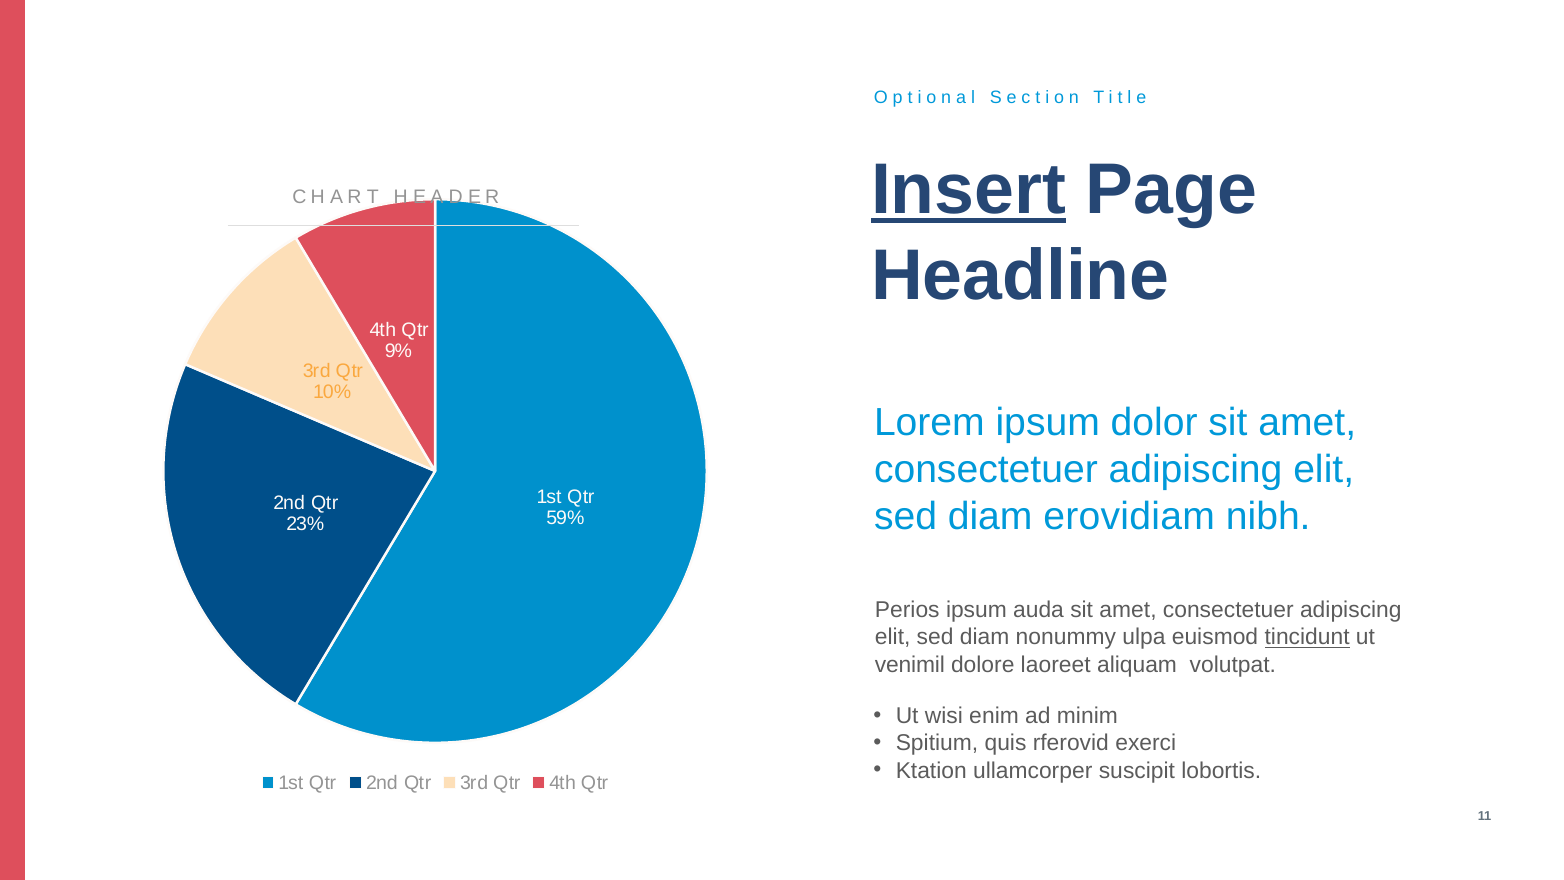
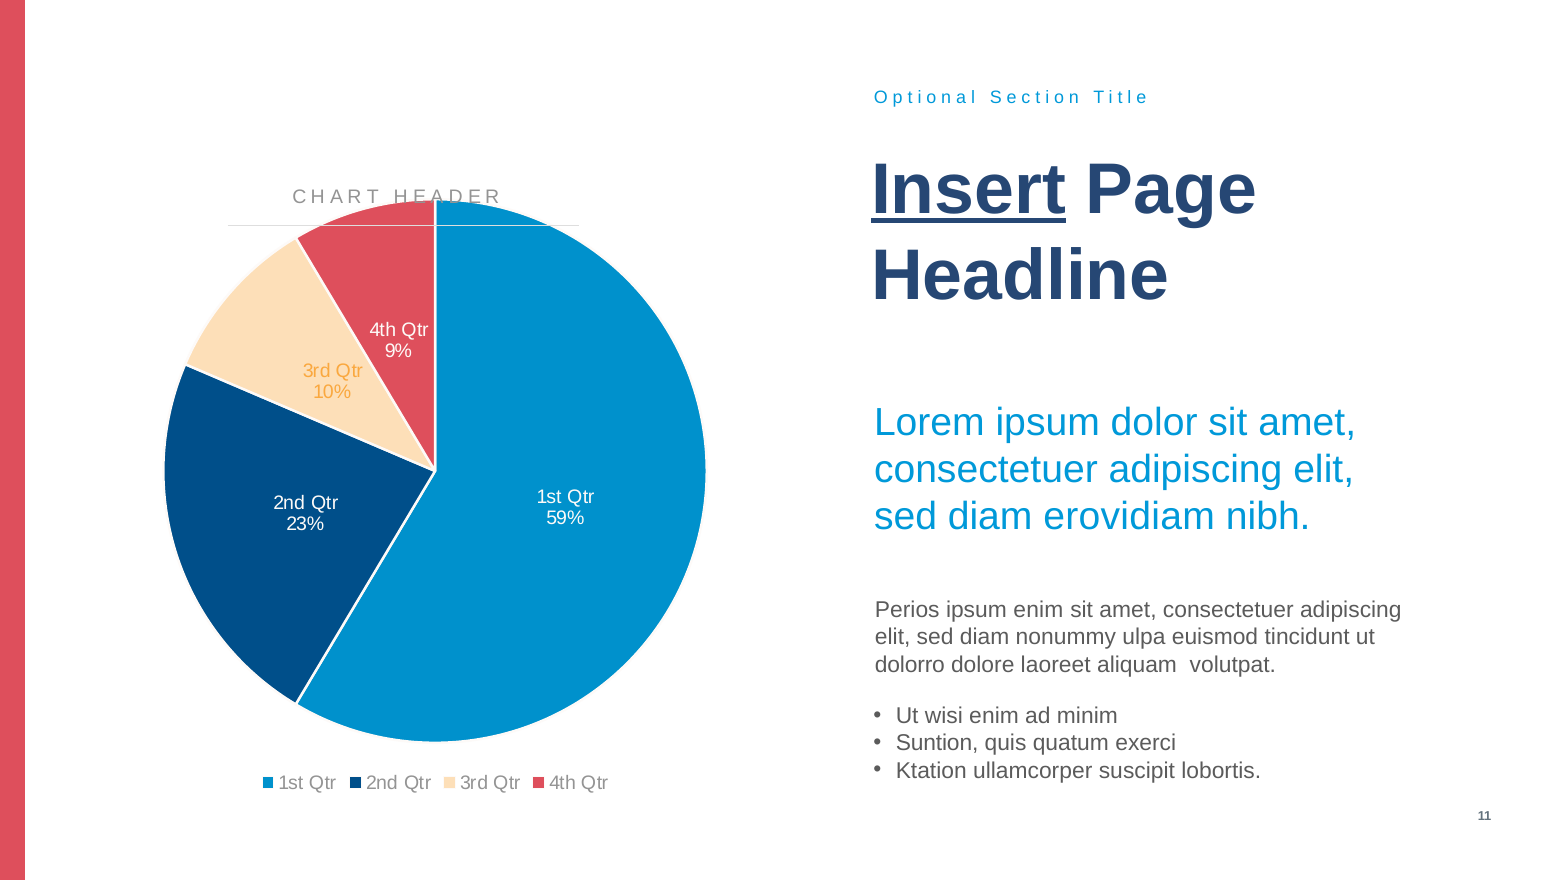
ipsum auda: auda -> enim (1038, 610)
tincidunt underline: present -> none (1307, 637)
venimil: venimil -> dolorro (910, 665)
Spitium: Spitium -> Suntion (937, 743)
rferovid: rferovid -> quatum (1071, 743)
